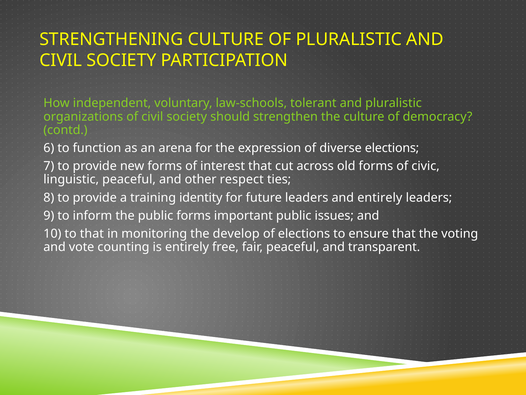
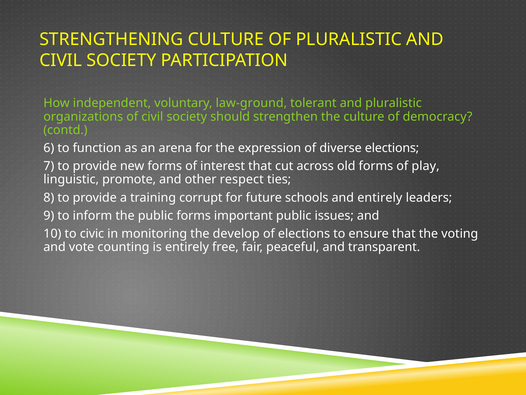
law-schools: law-schools -> law-ground (251, 103)
civic: civic -> play (426, 166)
linguistic peaceful: peaceful -> promote (129, 179)
identity: identity -> corrupt (201, 197)
future leaders: leaders -> schools (307, 197)
to that: that -> civic (92, 233)
